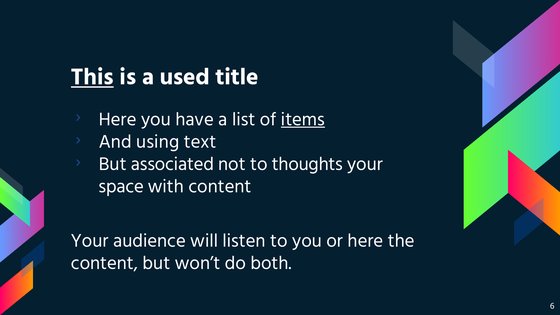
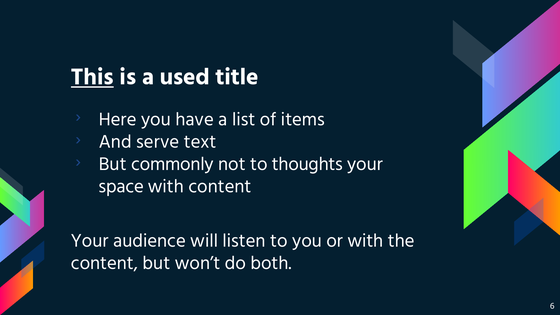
items underline: present -> none (303, 119)
using: using -> serve (158, 142)
associated: associated -> commonly (172, 164)
or here: here -> with (366, 241)
